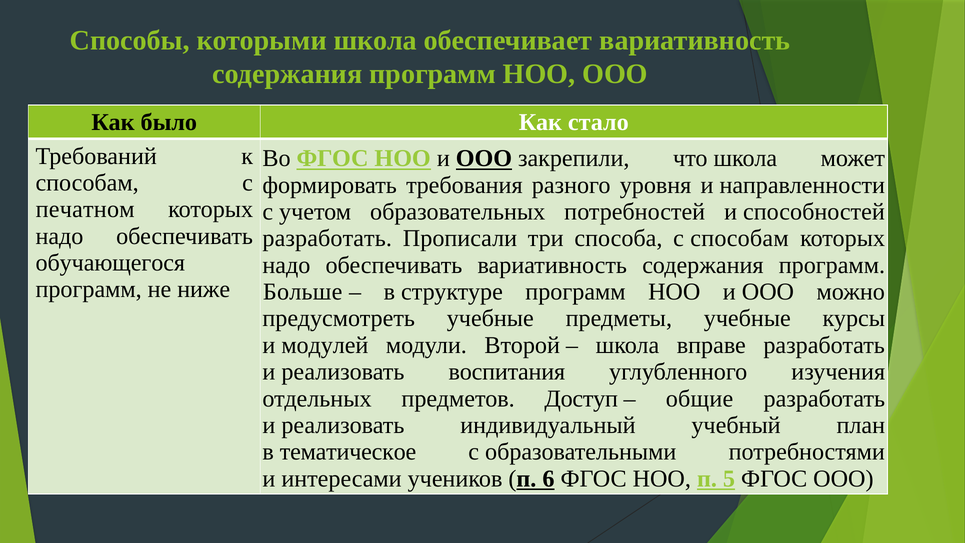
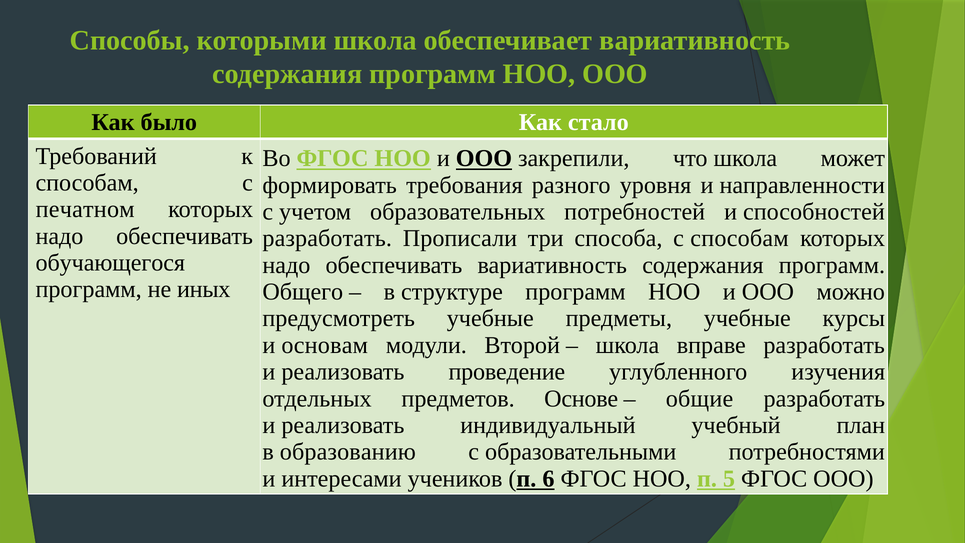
ниже: ниже -> иных (204, 289)
Больше: Больше -> Общего (303, 292)
модулей: модулей -> основам (325, 345)
воспитания: воспитания -> проведение (507, 372)
Доступ: Доступ -> Основе (581, 398)
тематическое: тематическое -> образованию (348, 452)
